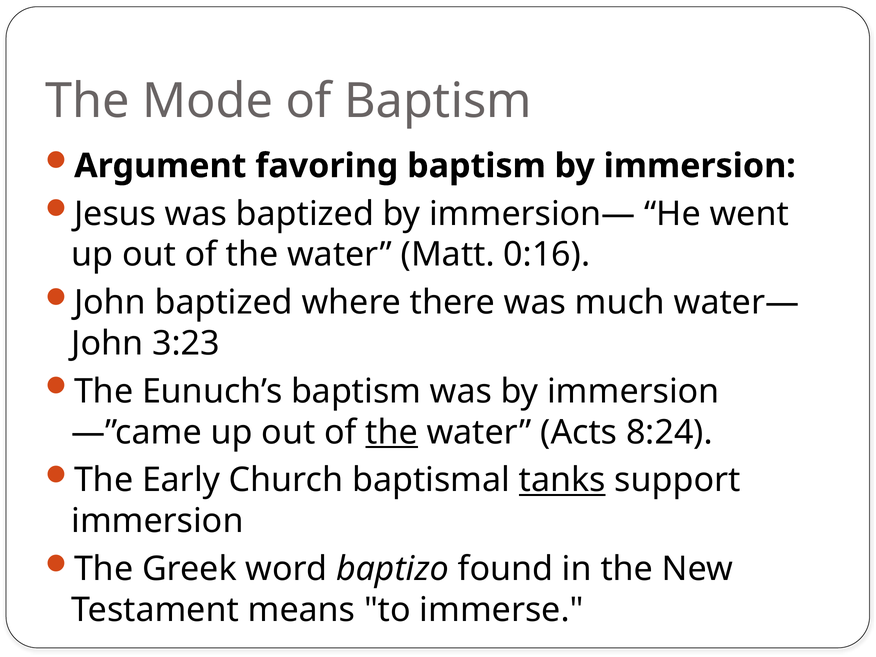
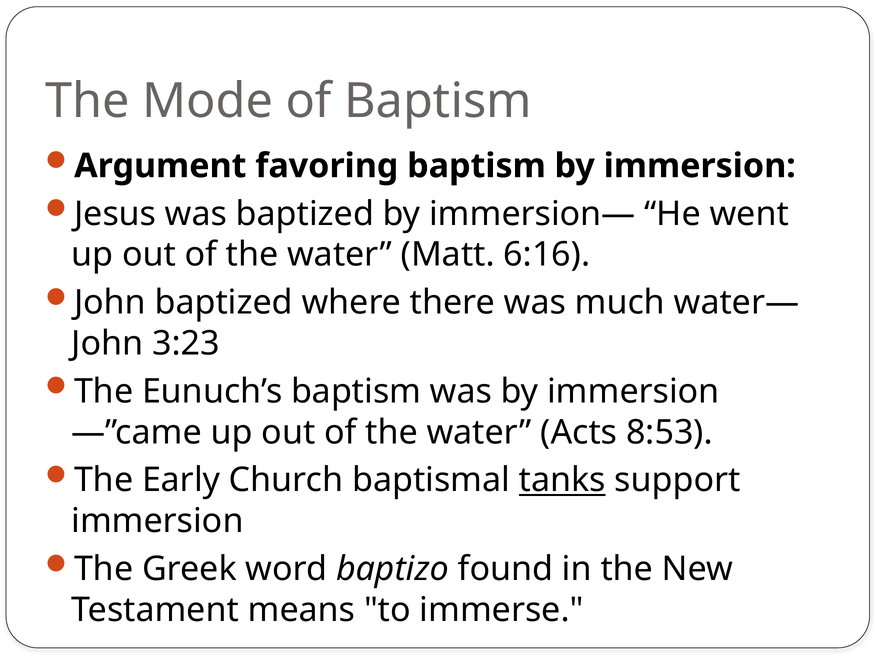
0:16: 0:16 -> 6:16 (547, 255)
the underline: present -> none (392, 432)
8:24: 8:24 -> 8:53 (669, 432)
